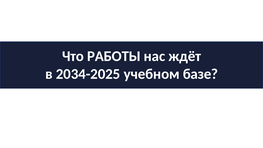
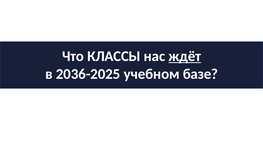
РАБОТЫ: РАБОТЫ -> КЛАССЫ (114, 56)
ждёт underline: none -> present (185, 56)
2034-2025: 2034-2025 -> 2036-2025 (88, 74)
